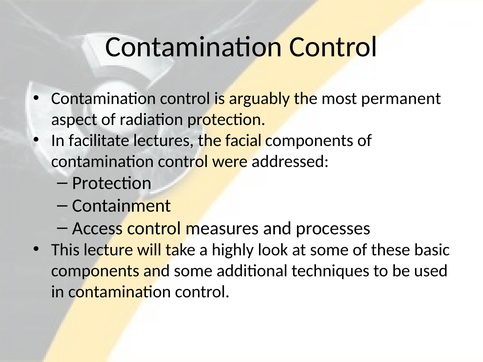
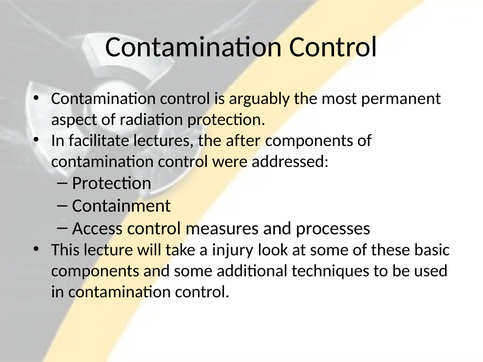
facial: facial -> after (243, 140)
highly: highly -> injury (233, 250)
